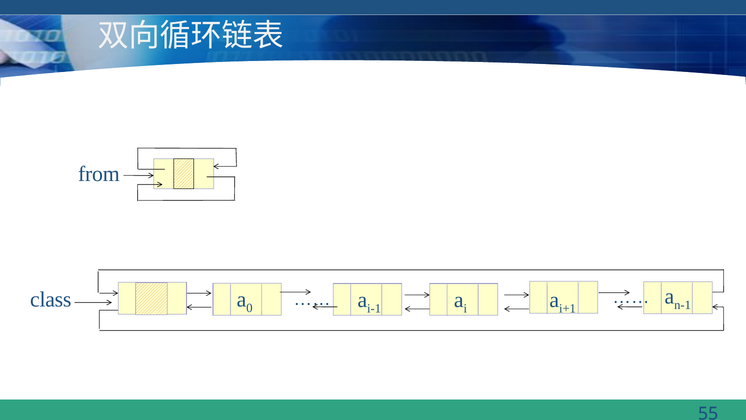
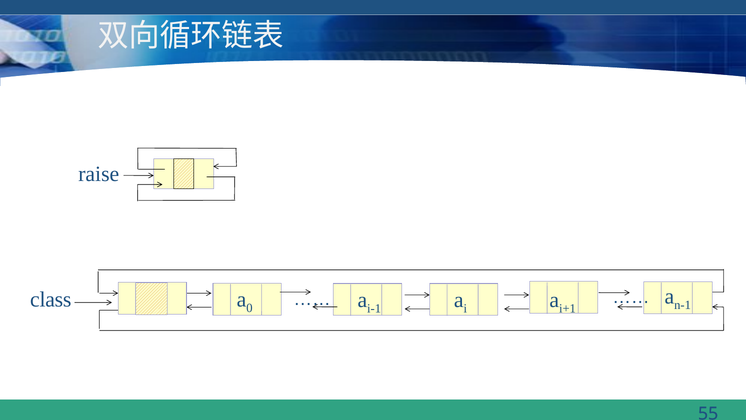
from: from -> raise (99, 174)
